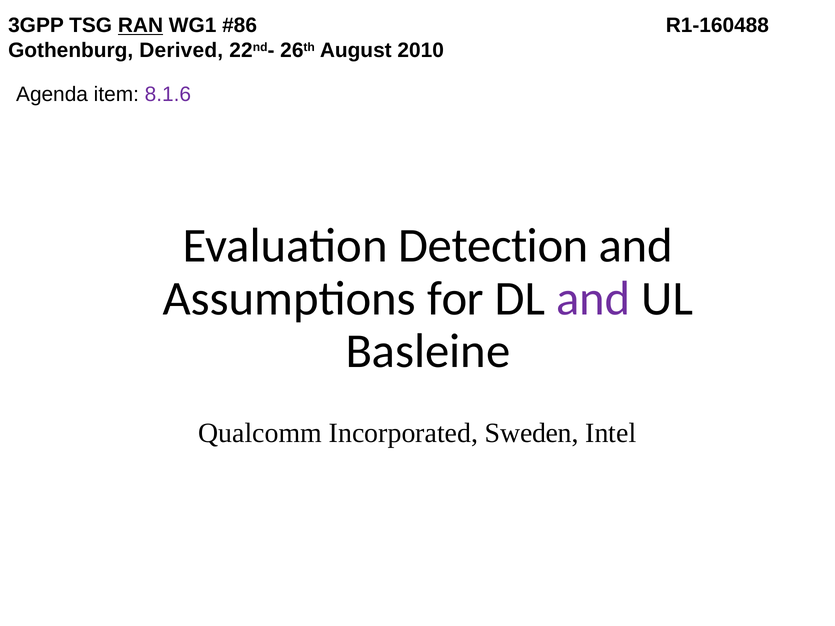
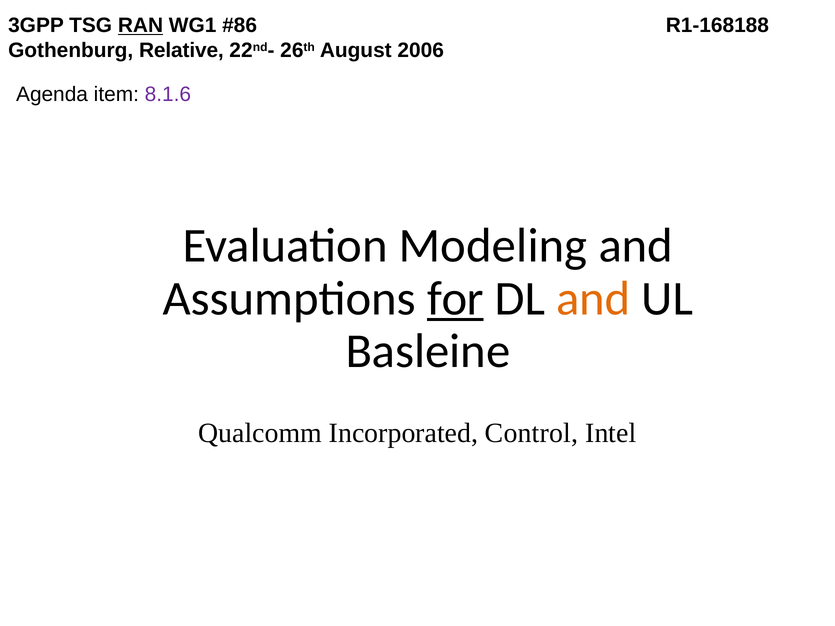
R1-160488: R1-160488 -> R1-168188 (717, 25)
Derived: Derived -> Relative (181, 51)
2010: 2010 -> 2006 (421, 51)
Detection: Detection -> Modeling (493, 246)
for underline: none -> present (455, 299)
and colour: purple -> orange (593, 299)
Sweden: Sweden -> Control (532, 433)
